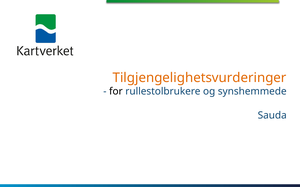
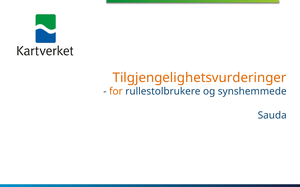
for colour: black -> orange (116, 92)
